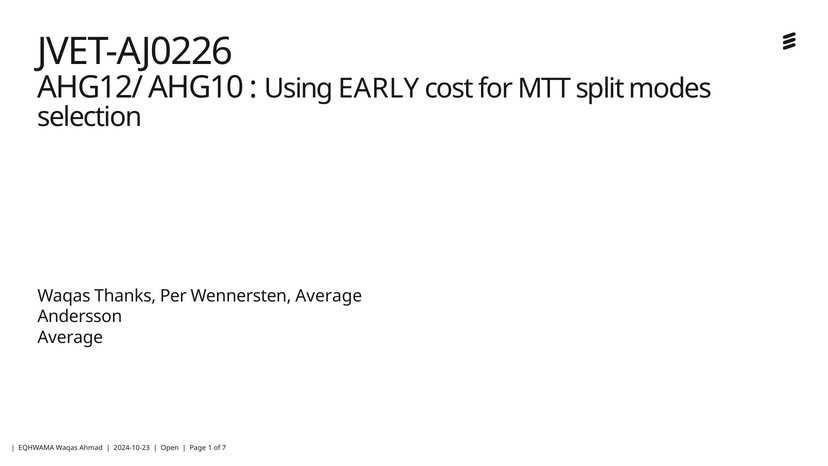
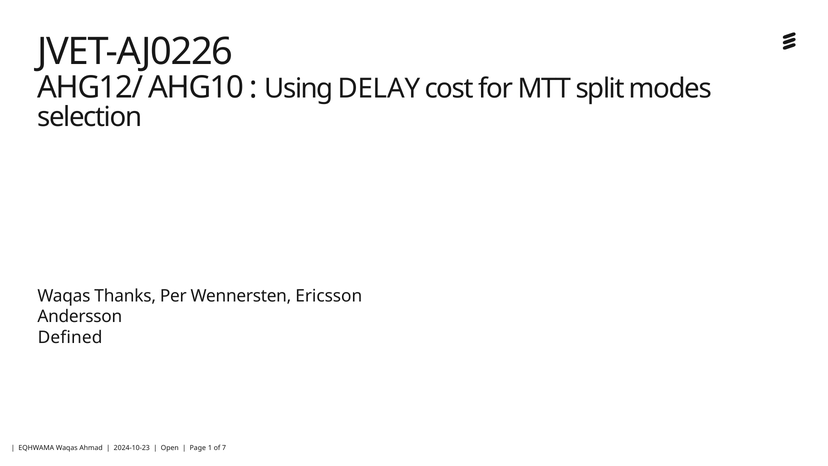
EARLY: EARLY -> DELAY (379, 88)
Wennersten Average: Average -> Ericsson (329, 296)
Average: Average -> Defined (70, 337)
